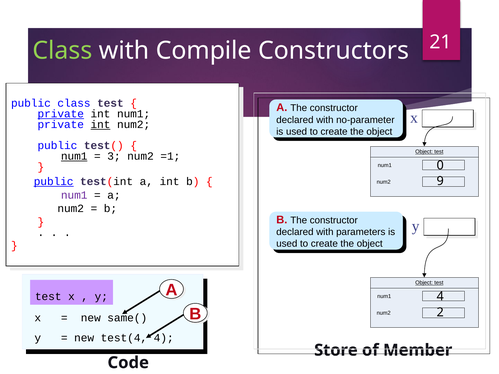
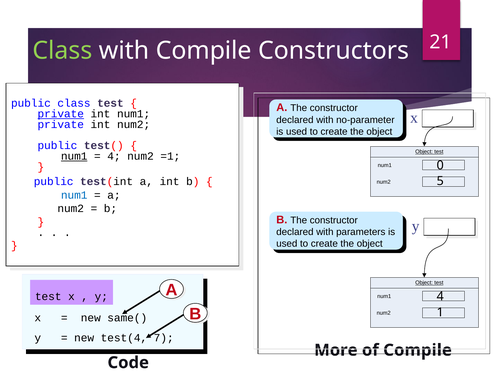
int underline: present -> none (100, 124)
3: 3 -> 4 (114, 156)
public underline: present -> none (54, 182)
9: 9 -> 5 (440, 181)
num1 colour: purple -> blue (74, 195)
2: 2 -> 1 (440, 312)
test(4 4: 4 -> 7 (164, 338)
Store: Store -> More (336, 350)
of Member: Member -> Compile (418, 350)
